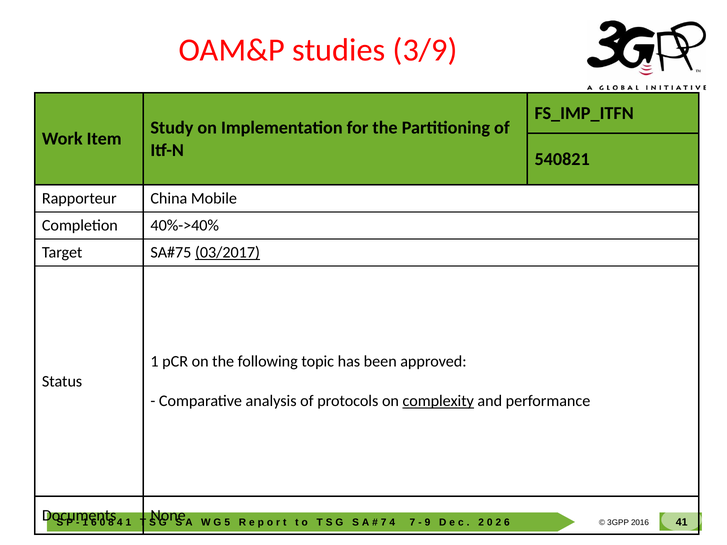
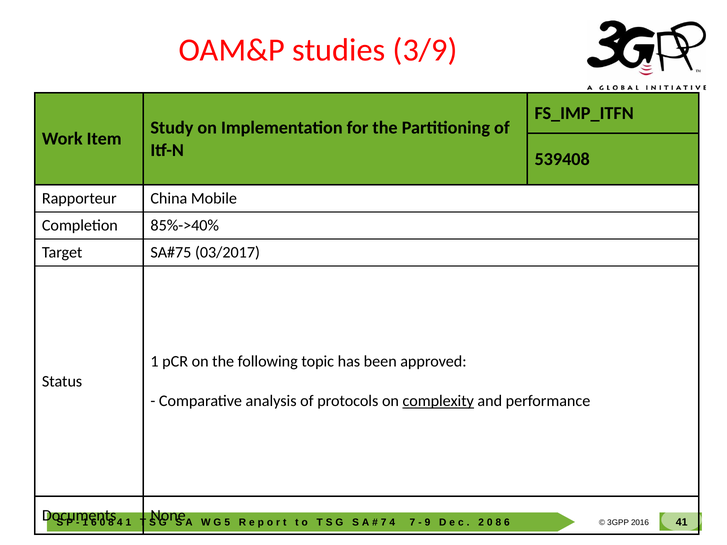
540821: 540821 -> 539408 (562, 159)
40%->40%: 40%->40% -> 85%->40% (185, 226)
03/2017 underline: present -> none (227, 253)
2: 2 -> 8 (498, 523)
